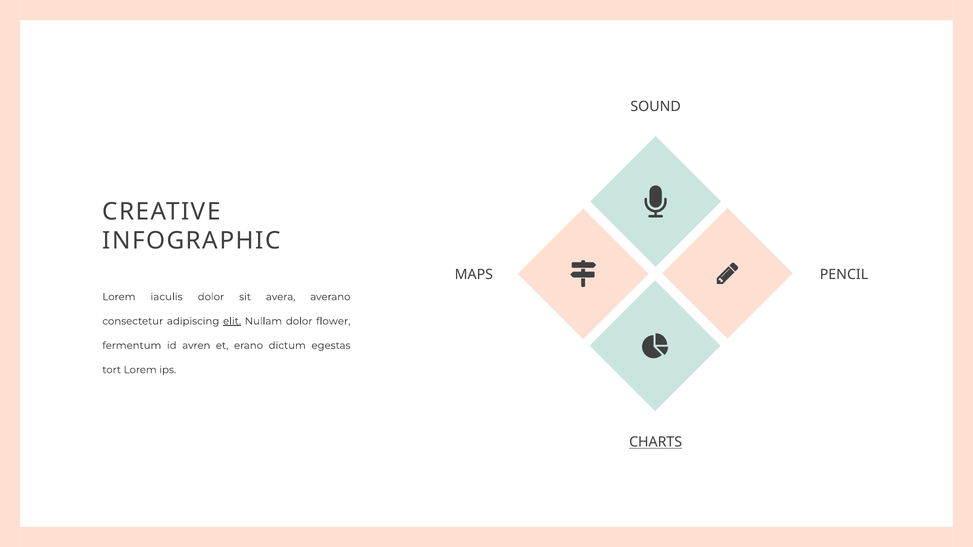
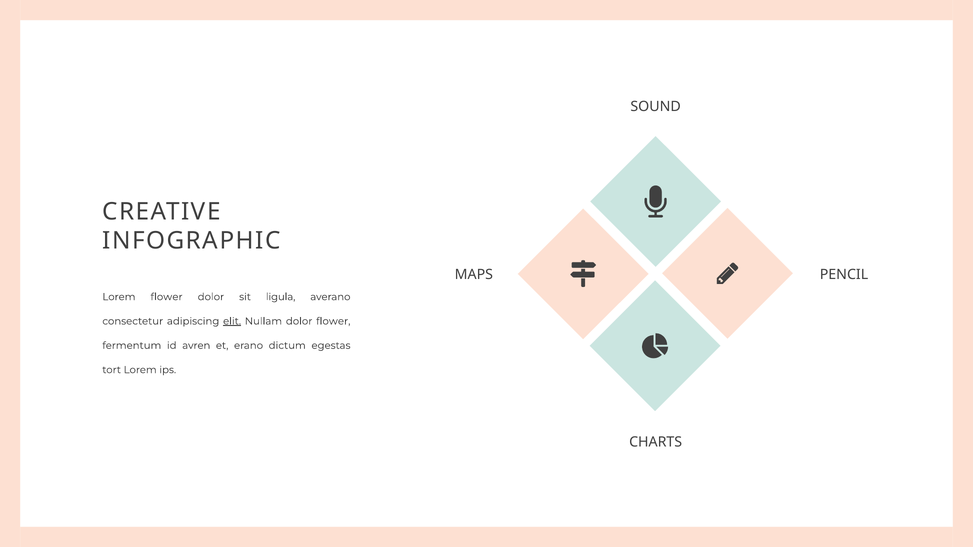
Lorem iaculis: iaculis -> flower (167, 297)
avera: avera -> ligula (281, 297)
CHARTS underline: present -> none (656, 442)
